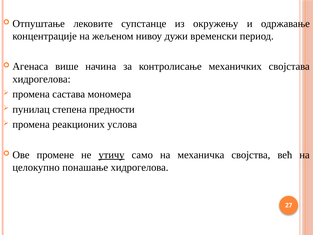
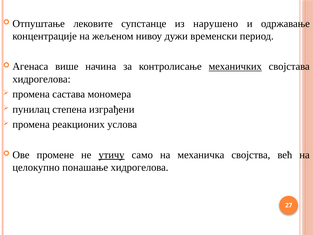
окружењу: окружењу -> нарушено (216, 24)
механичких underline: none -> present (235, 66)
предности: предности -> изграђени (112, 109)
